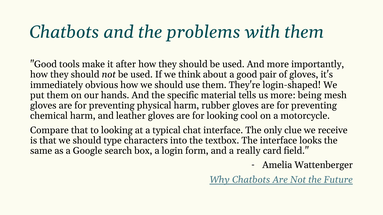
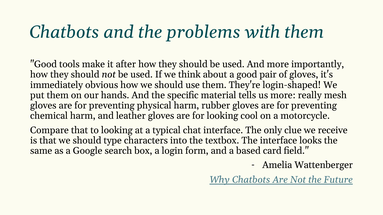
being: being -> really (310, 95)
really: really -> based (248, 151)
